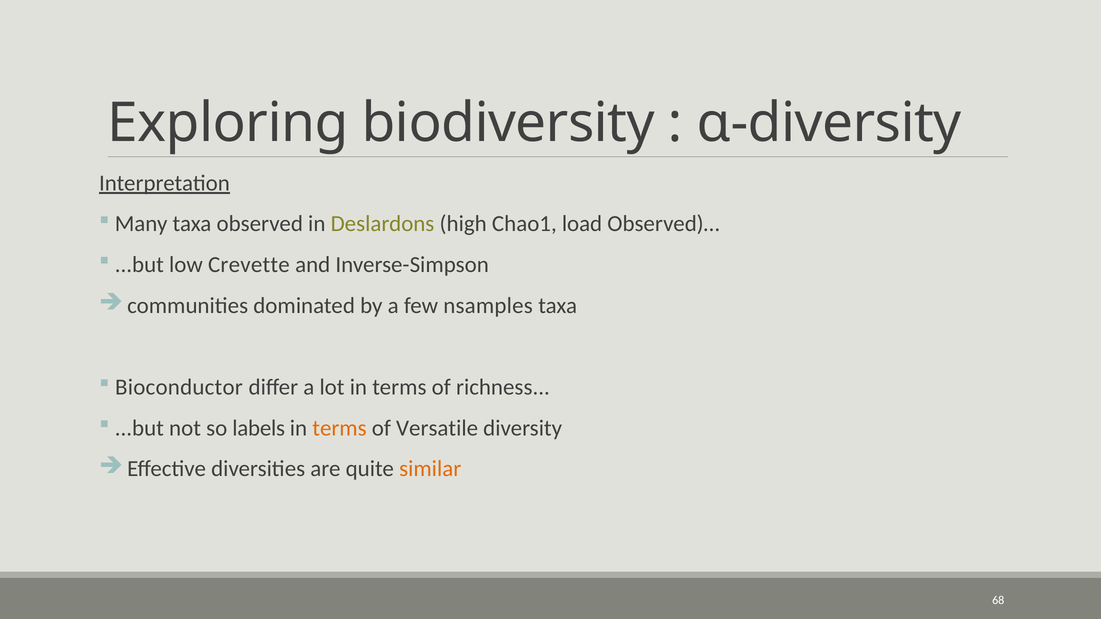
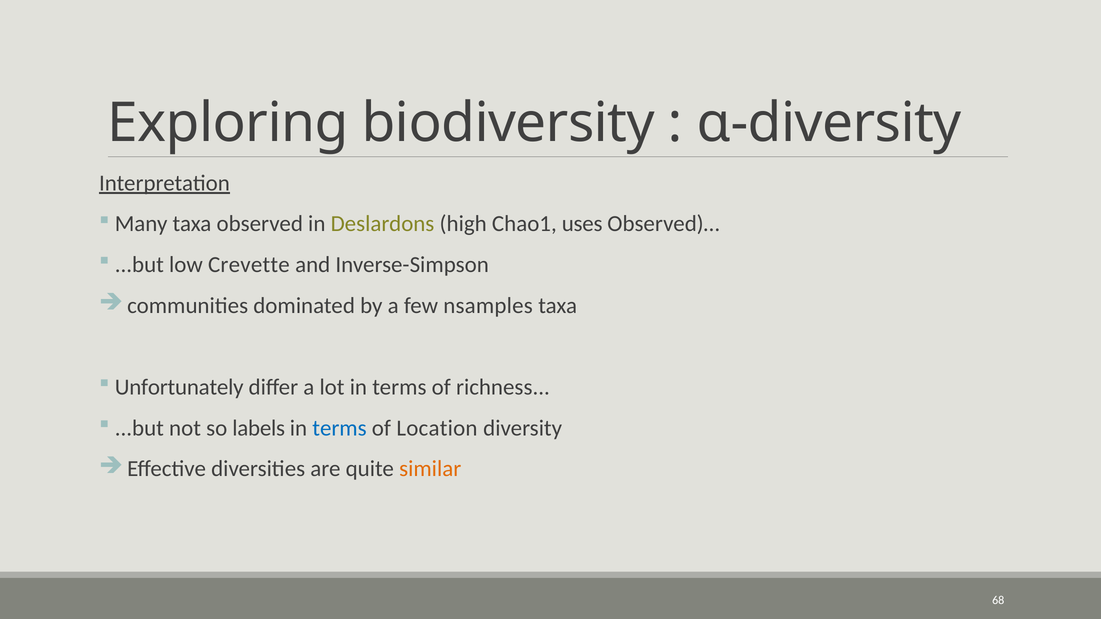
load: load -> uses (582, 224)
Bioconductor: Bioconductor -> Unfortunately (179, 387)
terms colour: orange -> blue (339, 428)
Versatile: Versatile -> Location (437, 428)
